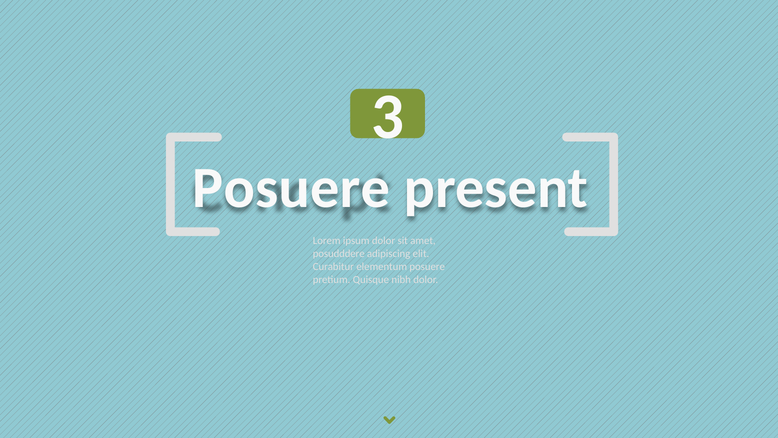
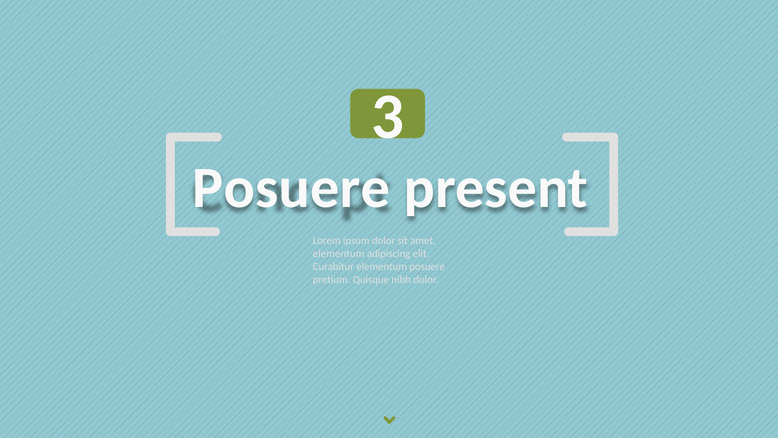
posudddere: posudddere -> elementum (339, 253)
